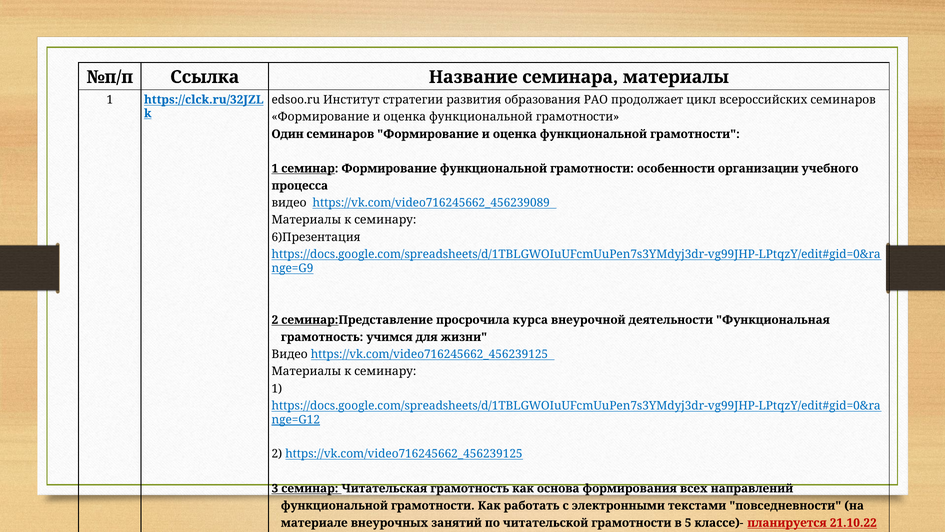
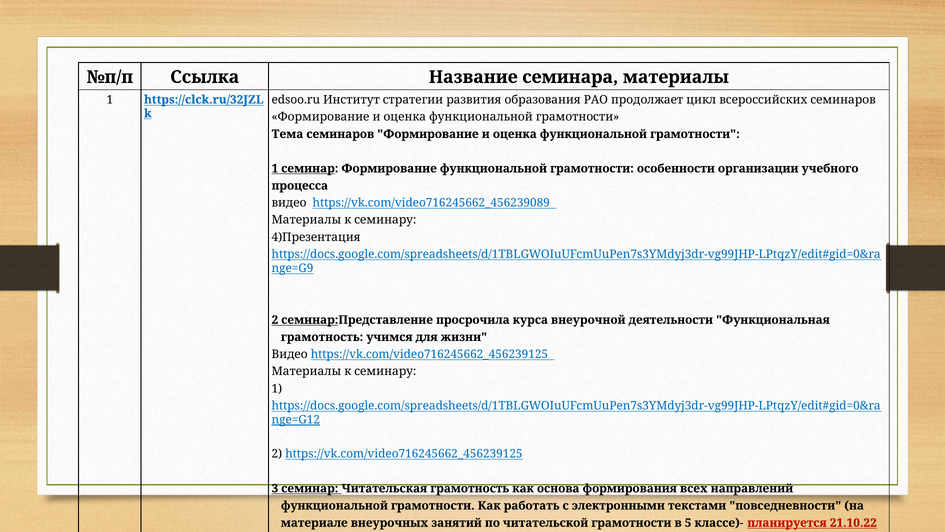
Один: Один -> Тема (287, 134)
6)Презентация: 6)Презентация -> 4)Презентация (316, 237)
